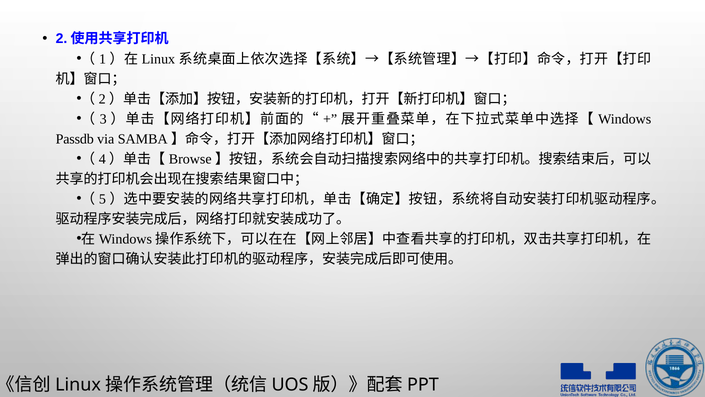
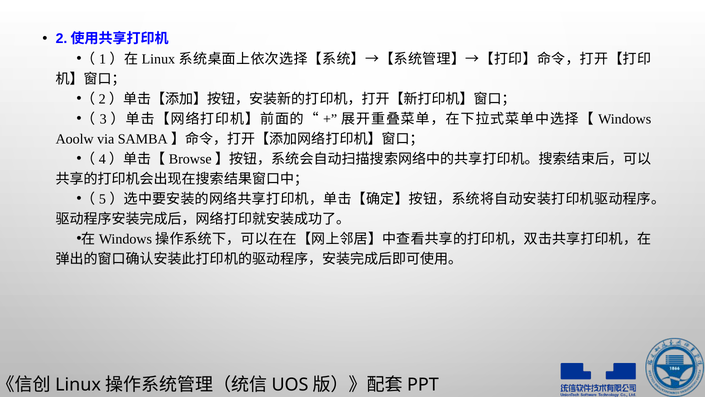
Passdb: Passdb -> Aoolw (75, 139)
